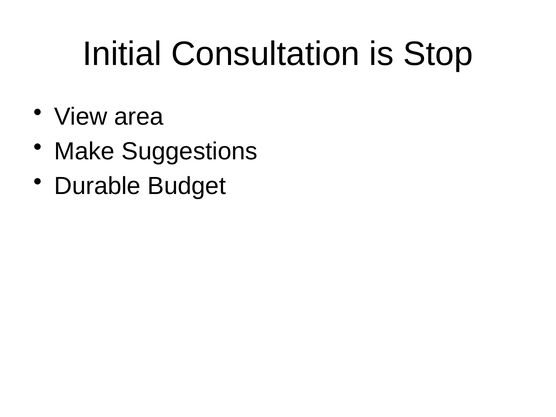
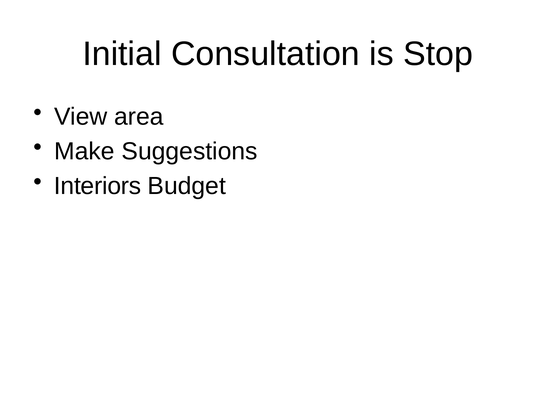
Durable: Durable -> Interiors (98, 186)
